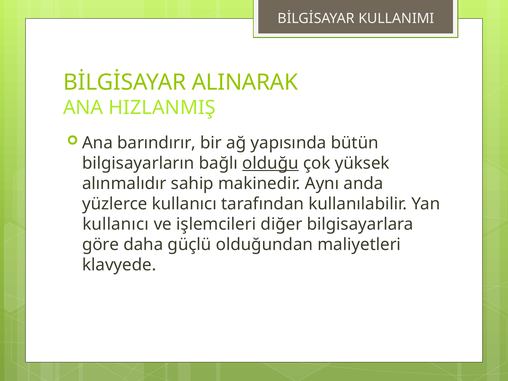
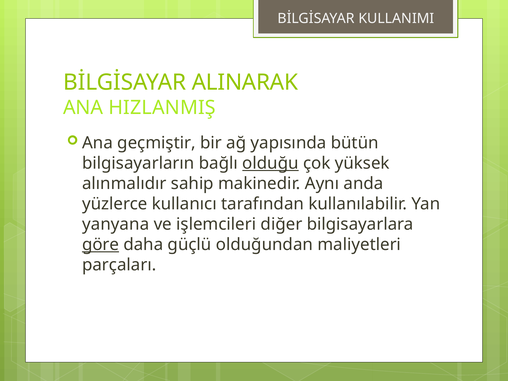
barındırır: barındırır -> geçmiştir (157, 143)
kullanıcı: kullanıcı -> yanyana (116, 224)
göre underline: none -> present (101, 245)
klavyede: klavyede -> parçaları (119, 265)
